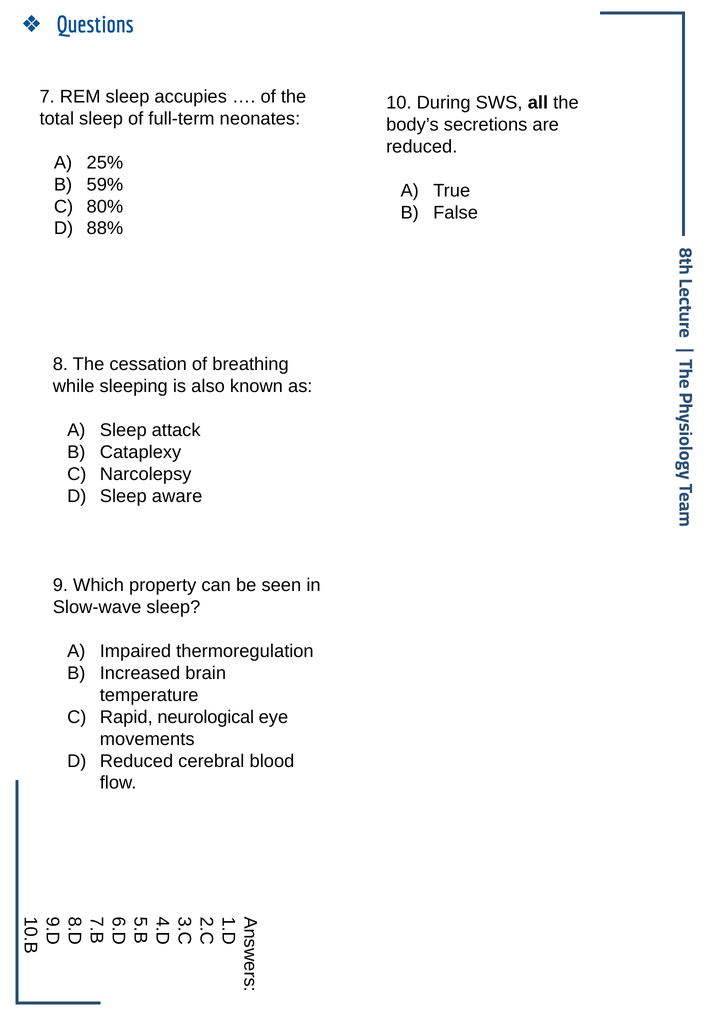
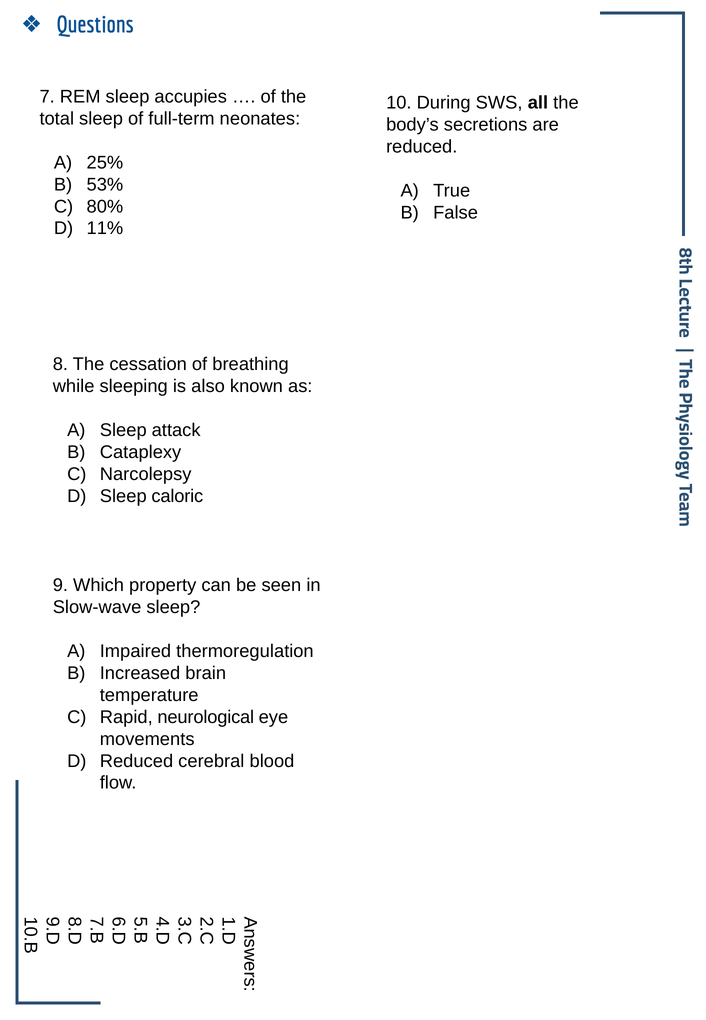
59%: 59% -> 53% (105, 184)
88%: 88% -> 11% (105, 228)
aware: aware -> caloric (177, 496)
